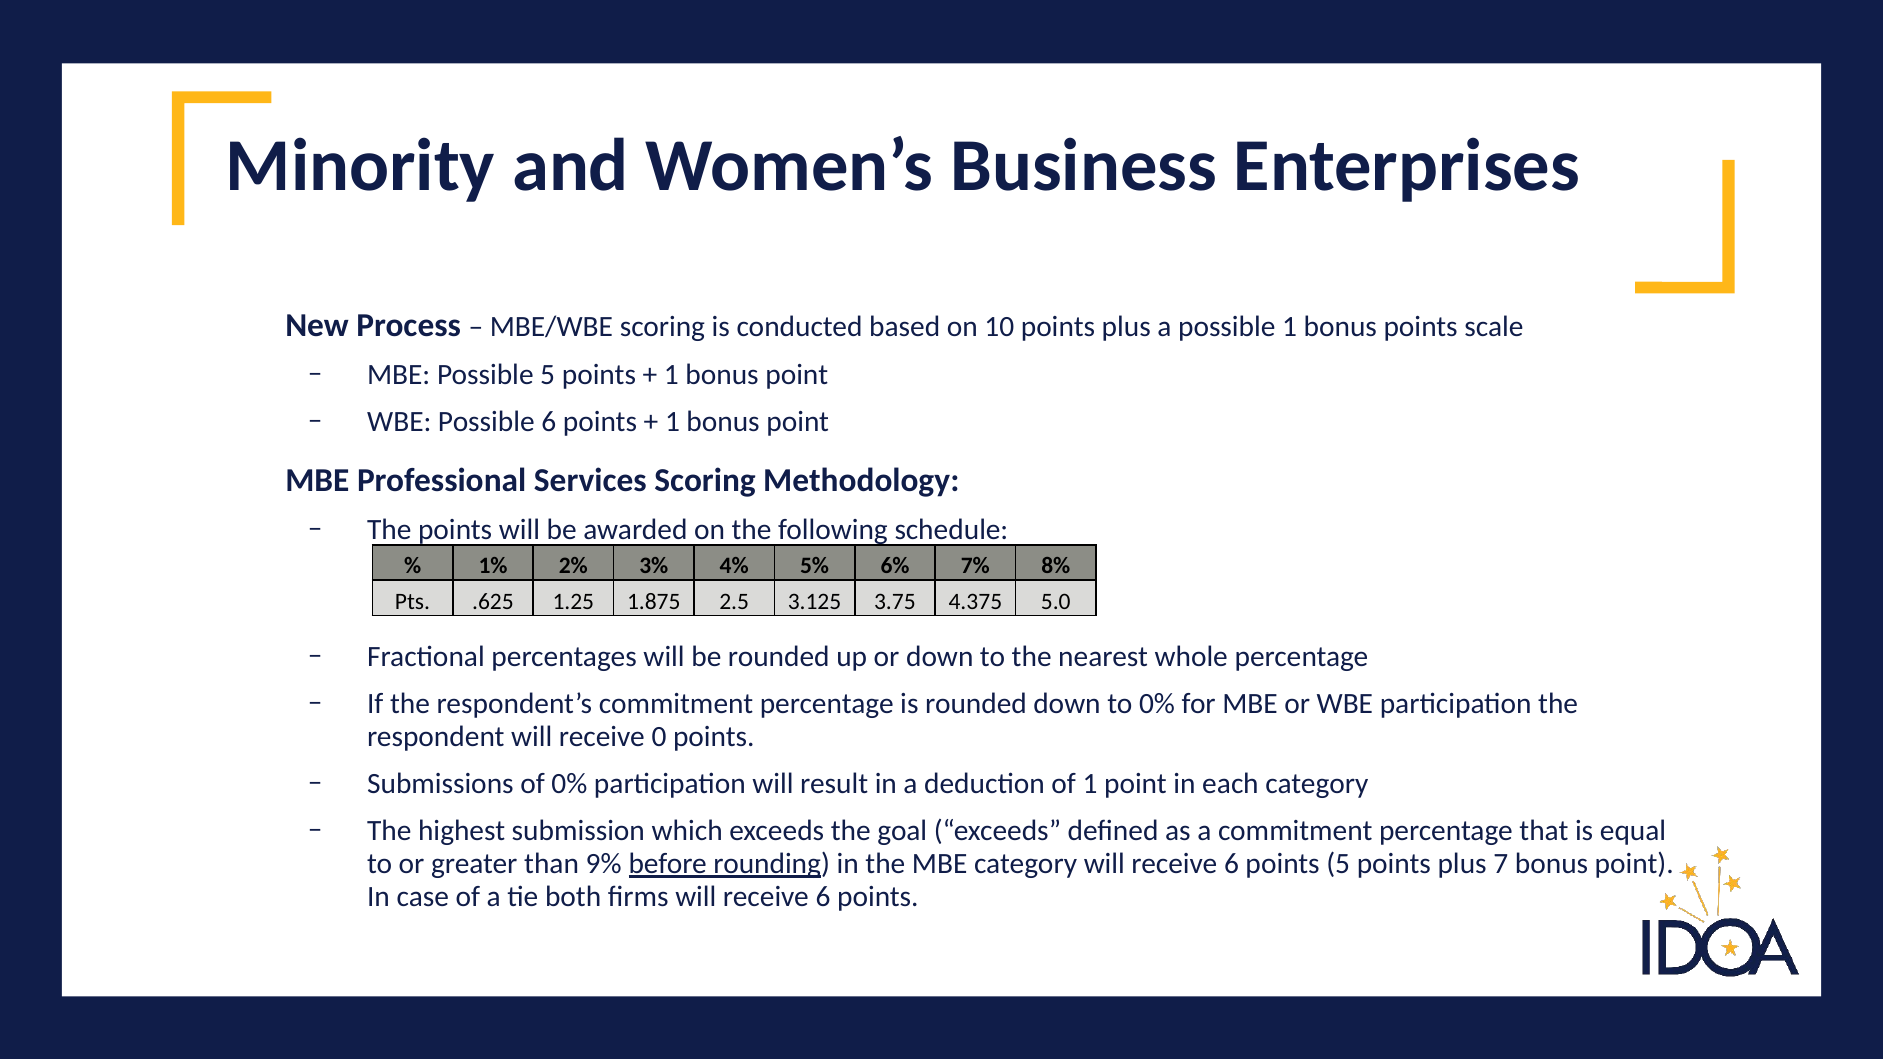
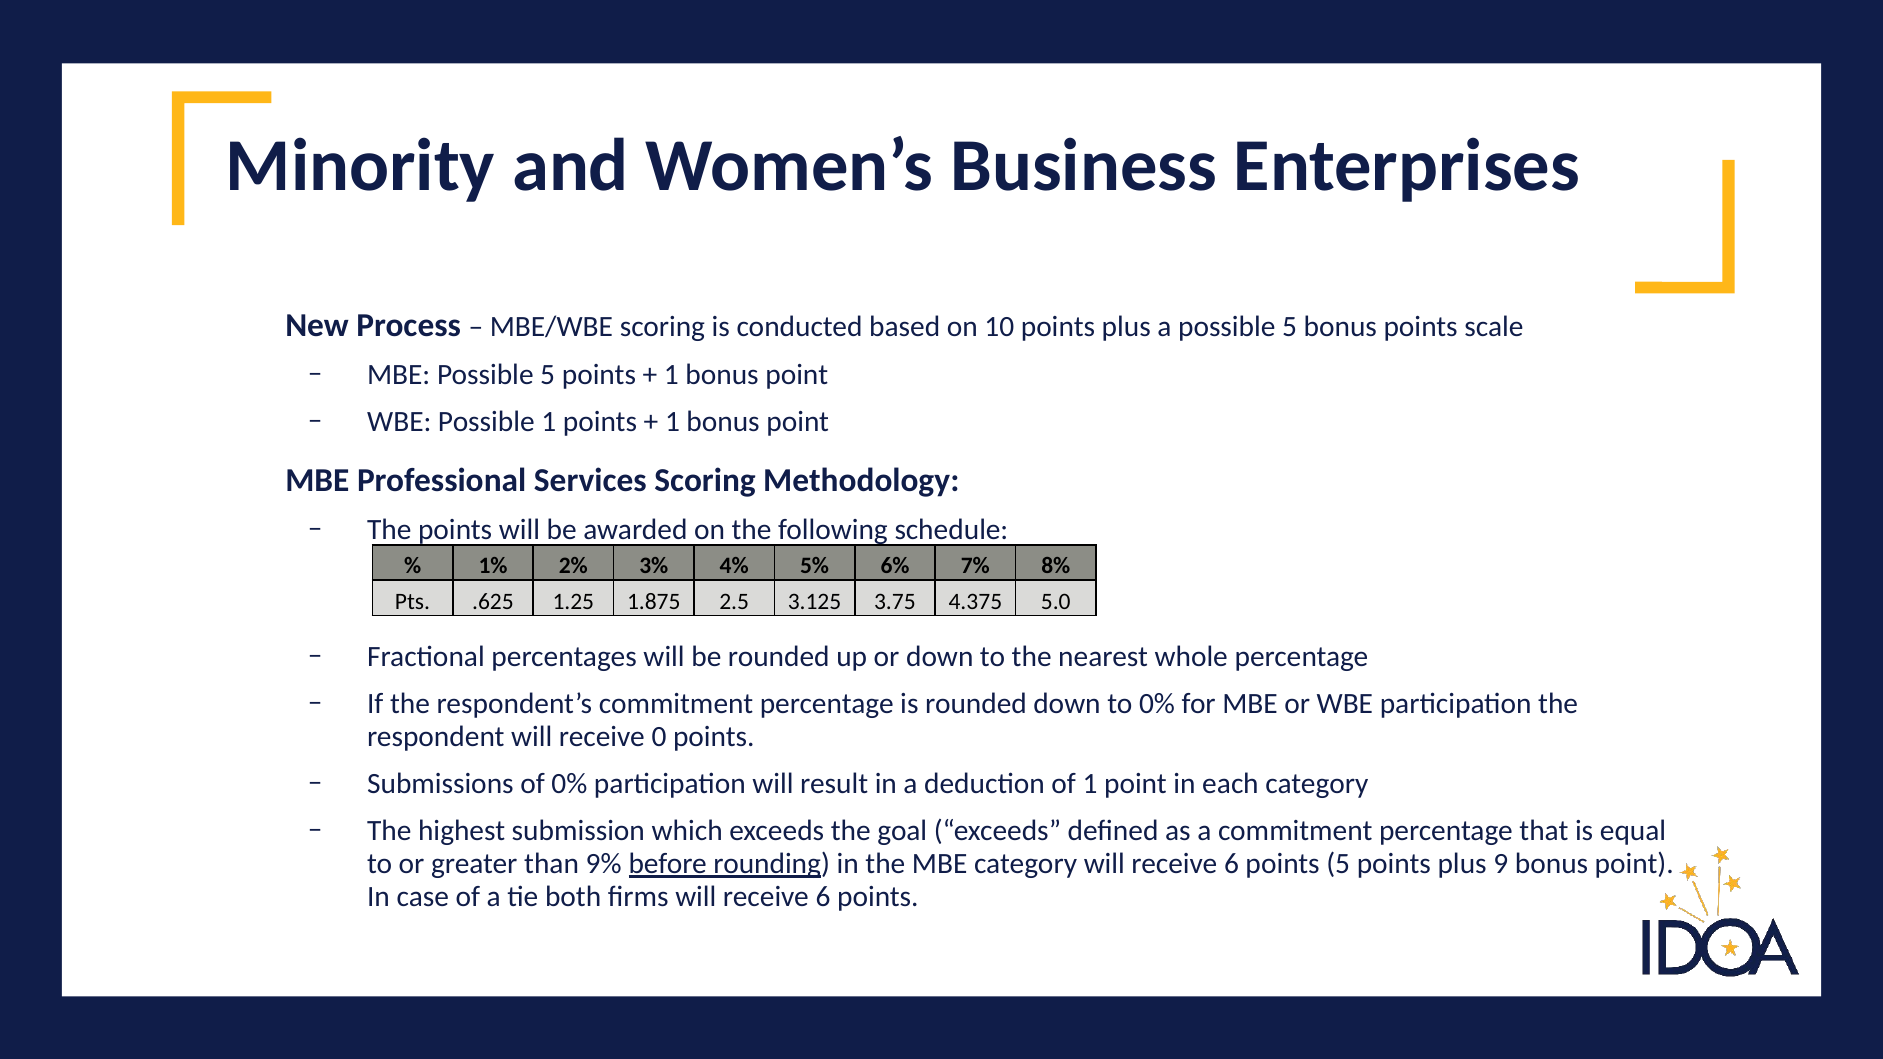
a possible 1: 1 -> 5 (1290, 327)
Possible 6: 6 -> 1 (549, 421)
7: 7 -> 9 (1501, 864)
